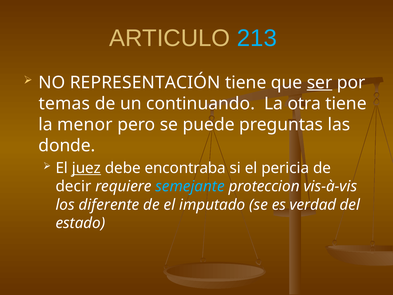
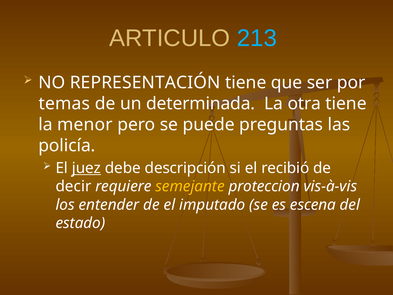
ser underline: present -> none (320, 82)
continuando: continuando -> determinada (201, 103)
donde: donde -> policía (67, 145)
encontraba: encontraba -> descripción (185, 168)
pericia: pericia -> recibió (285, 168)
semejante colour: light blue -> yellow (190, 186)
diferente: diferente -> entender (109, 205)
verdad: verdad -> escena (313, 205)
